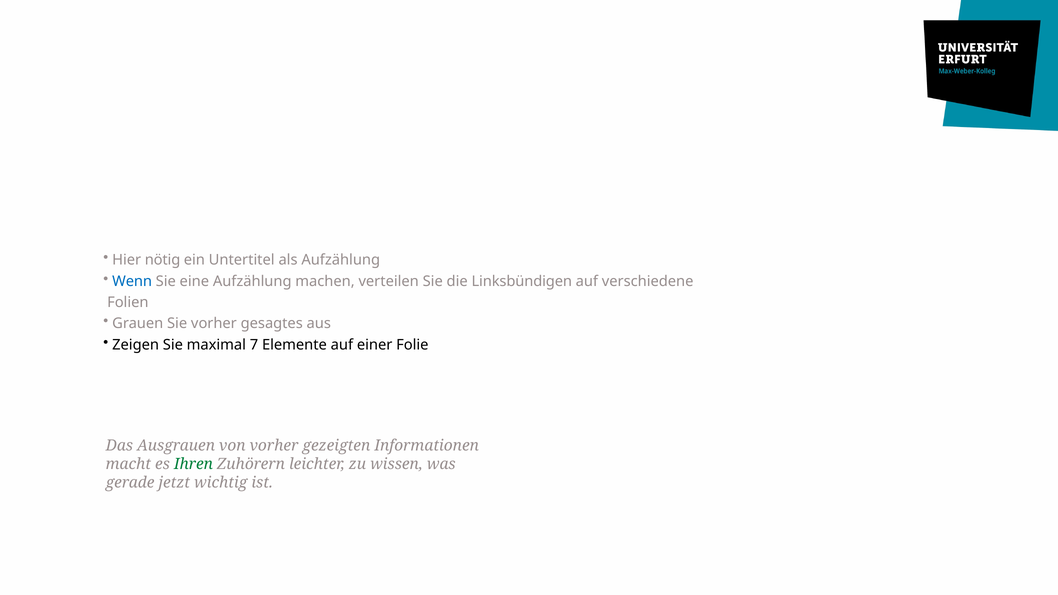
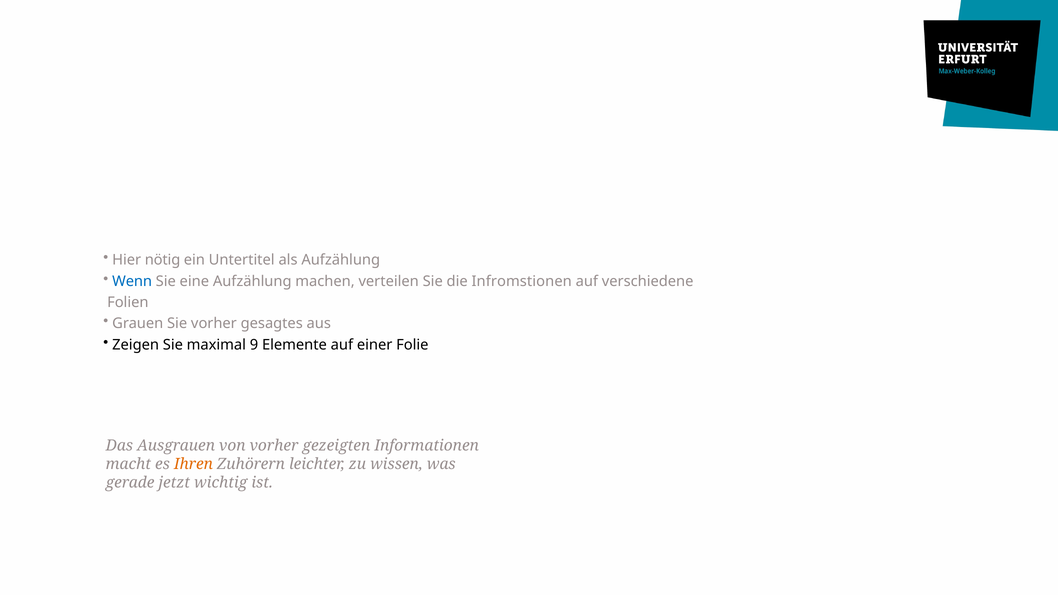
Linksbündigen: Linksbündigen -> Infromstionen (522, 281)
7: 7 -> 9 (254, 345)
Ihren colour: green -> orange (193, 464)
